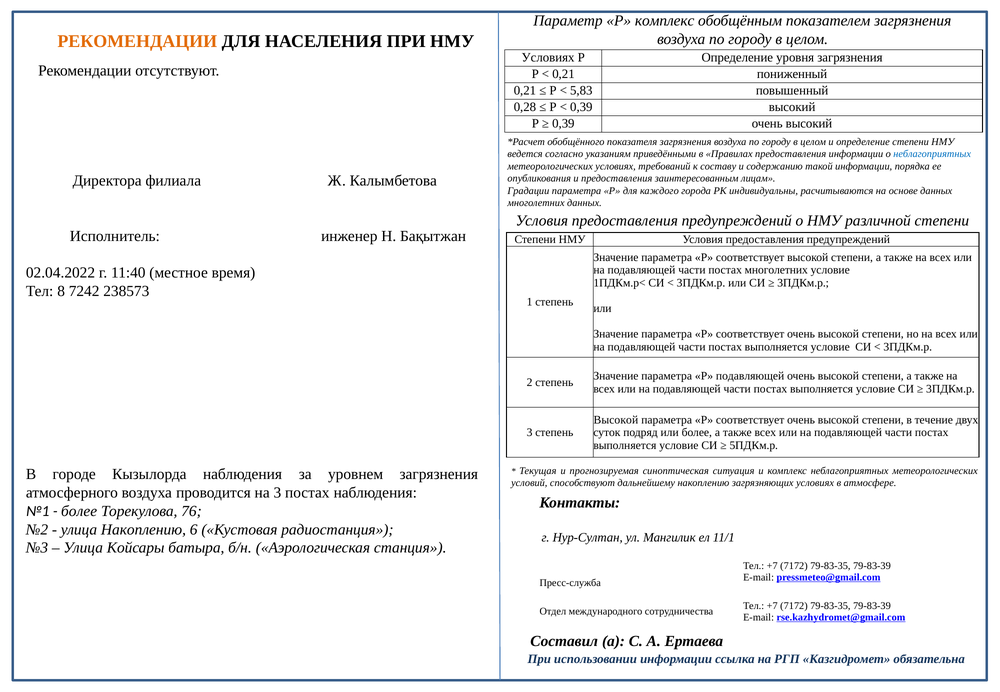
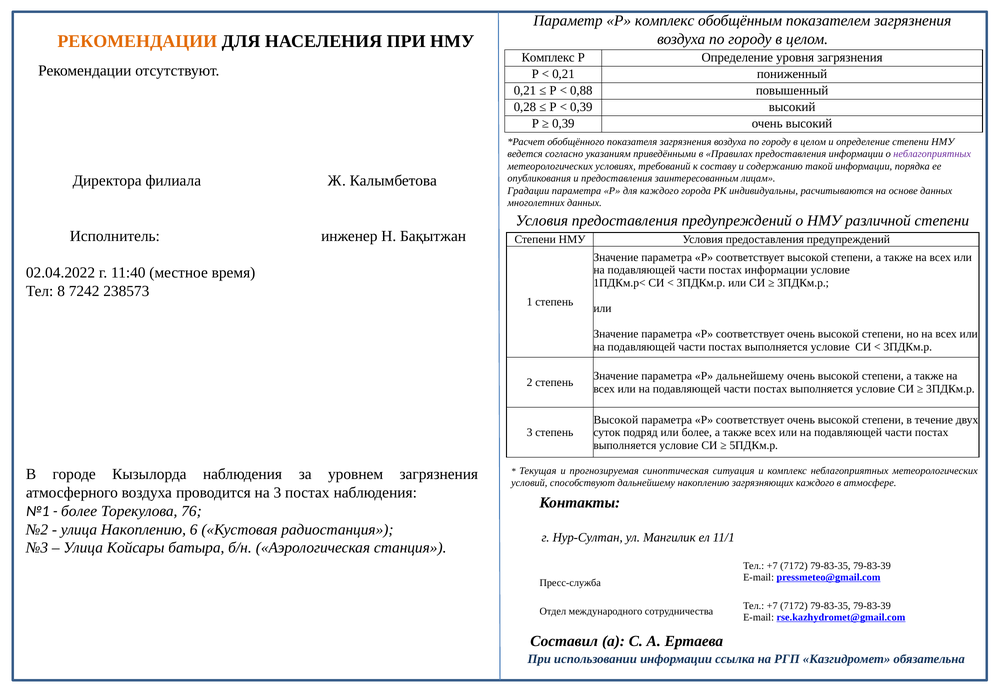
Условиях: Условиях -> Комплекс (548, 58)
5,83: 5,83 -> 0,88 (581, 91)
неблагоприятных colour: blue -> purple (932, 154)
постах многолетних: многолетних -> информации (776, 270)
Р подавляющей: подавляющей -> дальнейшему (750, 376)
загрязняющих условиях: условиях -> каждого (815, 483)
